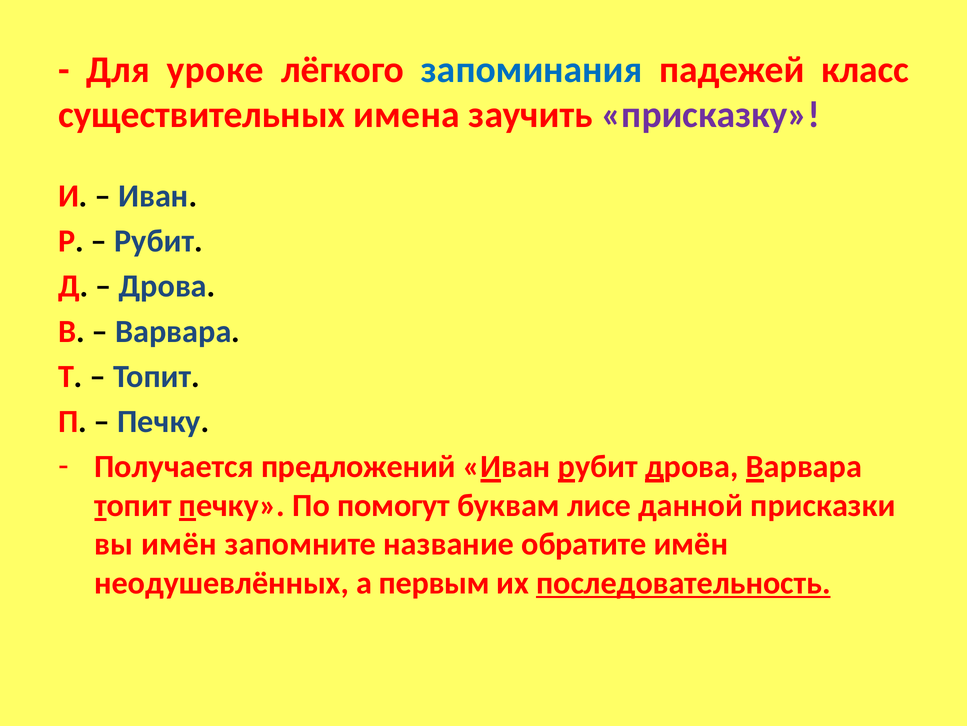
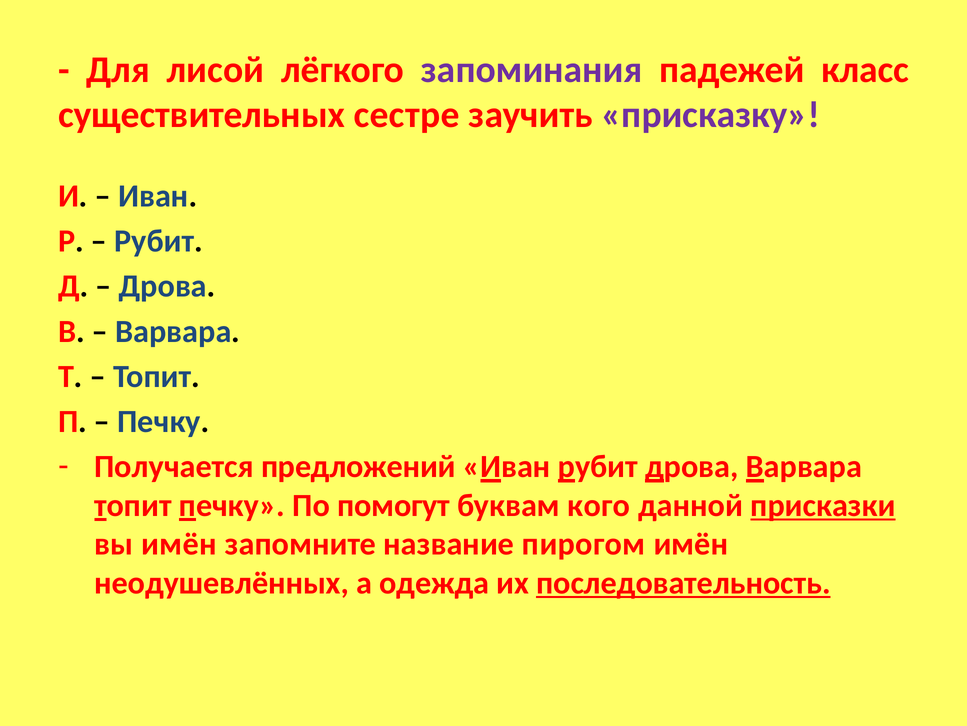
уроке: уроке -> лисой (215, 70)
запоминания colour: blue -> purple (532, 70)
имена: имена -> сестре (407, 115)
лисе: лисе -> кого (599, 505)
присказки underline: none -> present (823, 505)
обратите: обратите -> пирогом (584, 544)
первым: первым -> одежда (434, 582)
